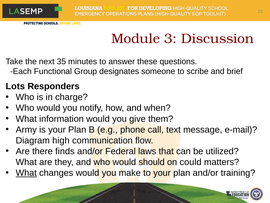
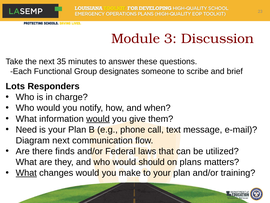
would underline: none -> present (98, 119)
Army: Army -> Need (26, 129)
Diagram high: high -> next (61, 140)
could: could -> plans (191, 162)
